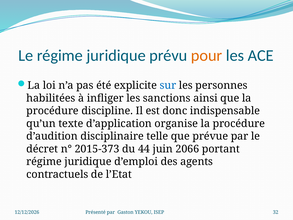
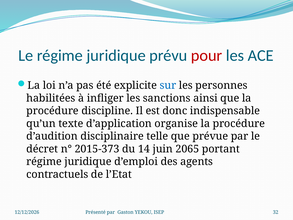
pour colour: orange -> red (207, 55)
44: 44 -> 14 (144, 149)
2066: 2066 -> 2065 (187, 149)
